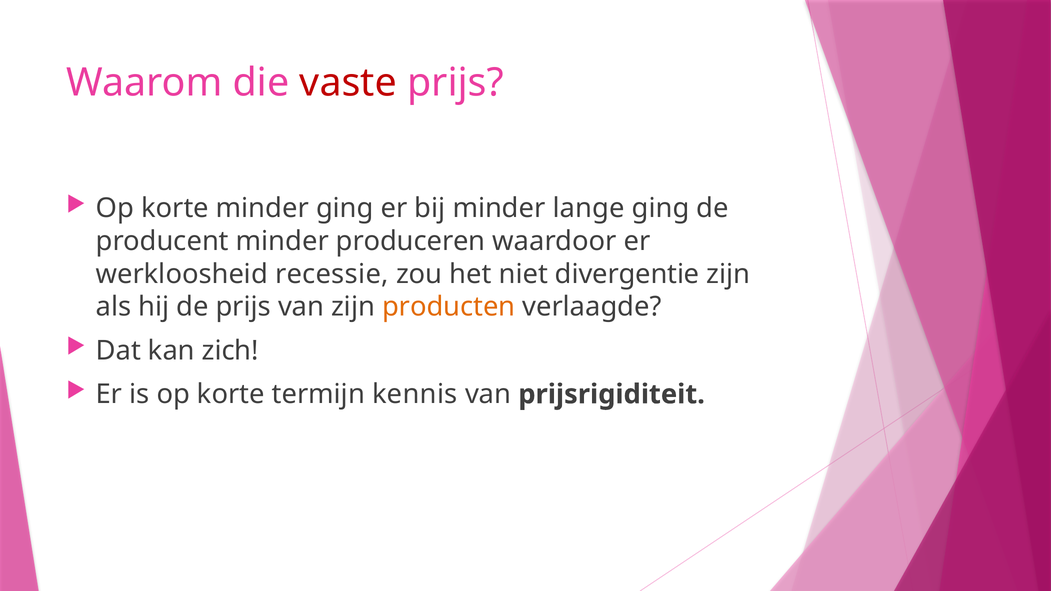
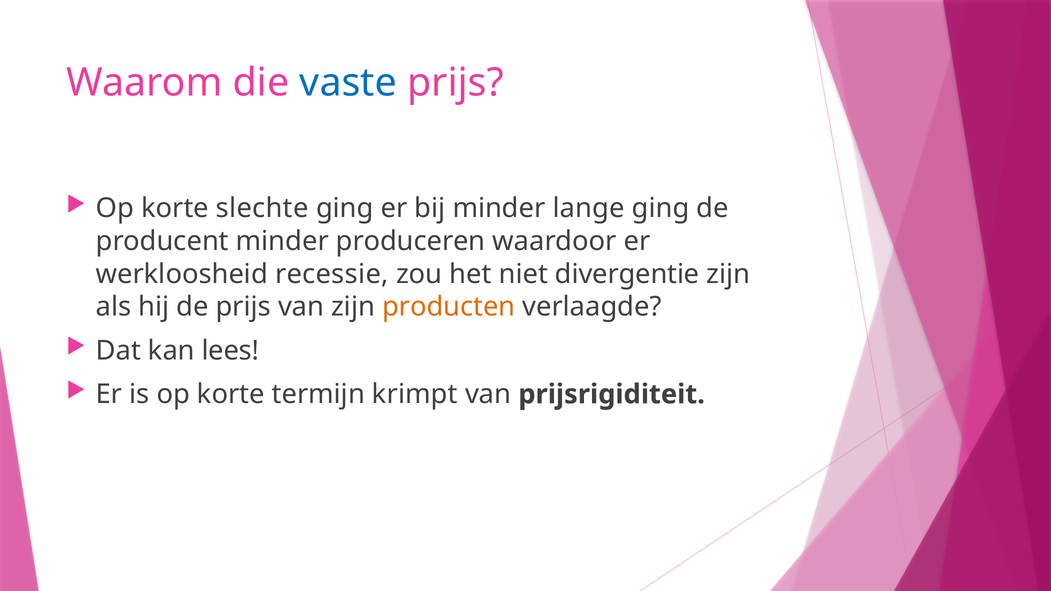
vaste colour: red -> blue (348, 83)
korte minder: minder -> slechte (262, 209)
zich: zich -> lees (230, 351)
kennis: kennis -> krimpt (415, 394)
